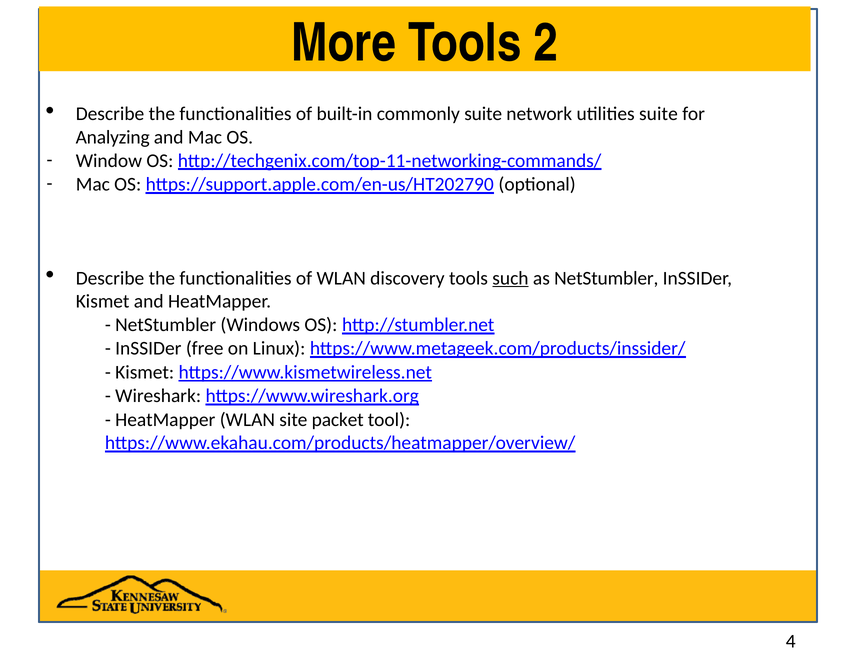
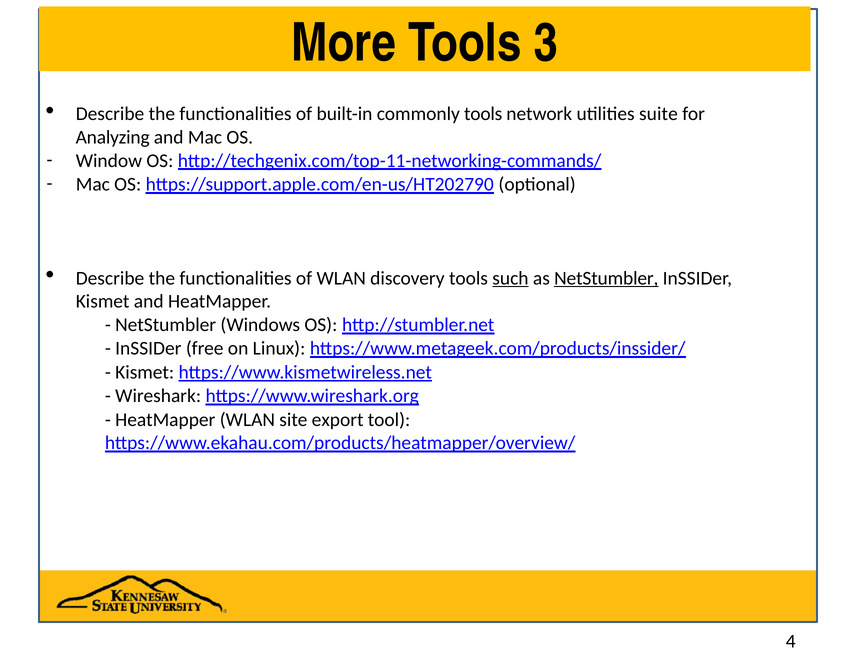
2: 2 -> 3 (546, 43)
commonly suite: suite -> tools (483, 114)
NetStumbler underline: none -> present (606, 278)
packet: packet -> export (338, 420)
